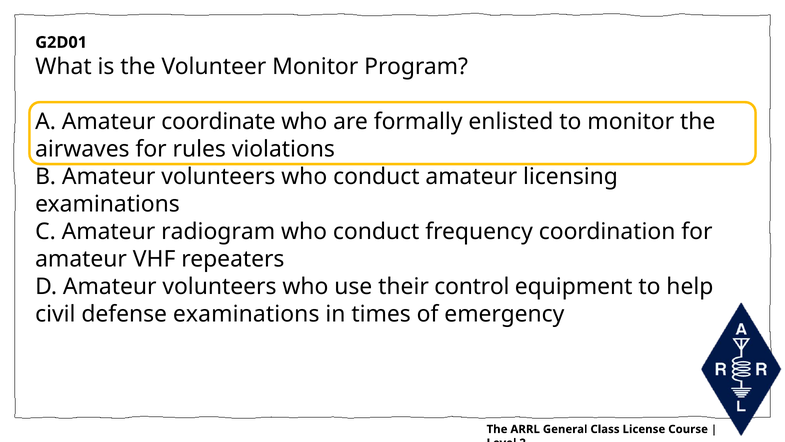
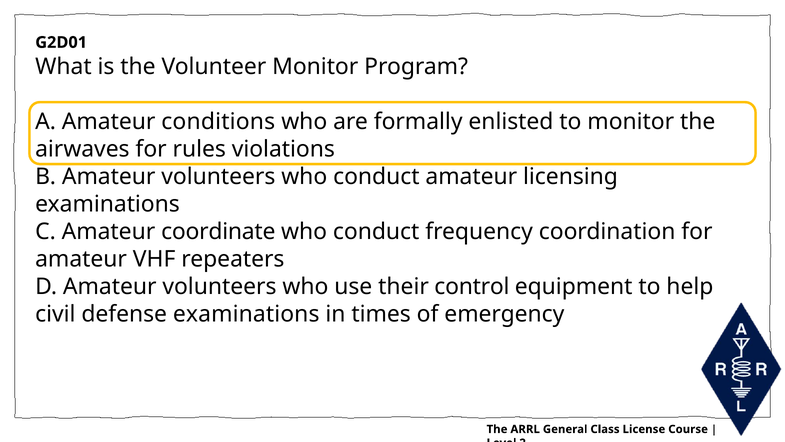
coordinate: coordinate -> conditions (218, 121)
radiogram: radiogram -> coordinate (218, 231)
